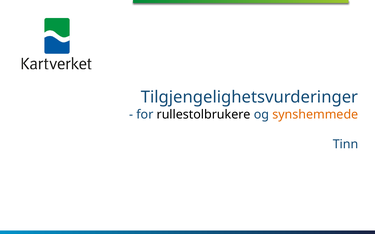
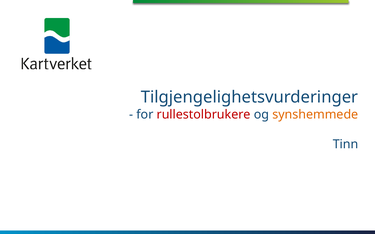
rullestolbrukere colour: black -> red (204, 115)
